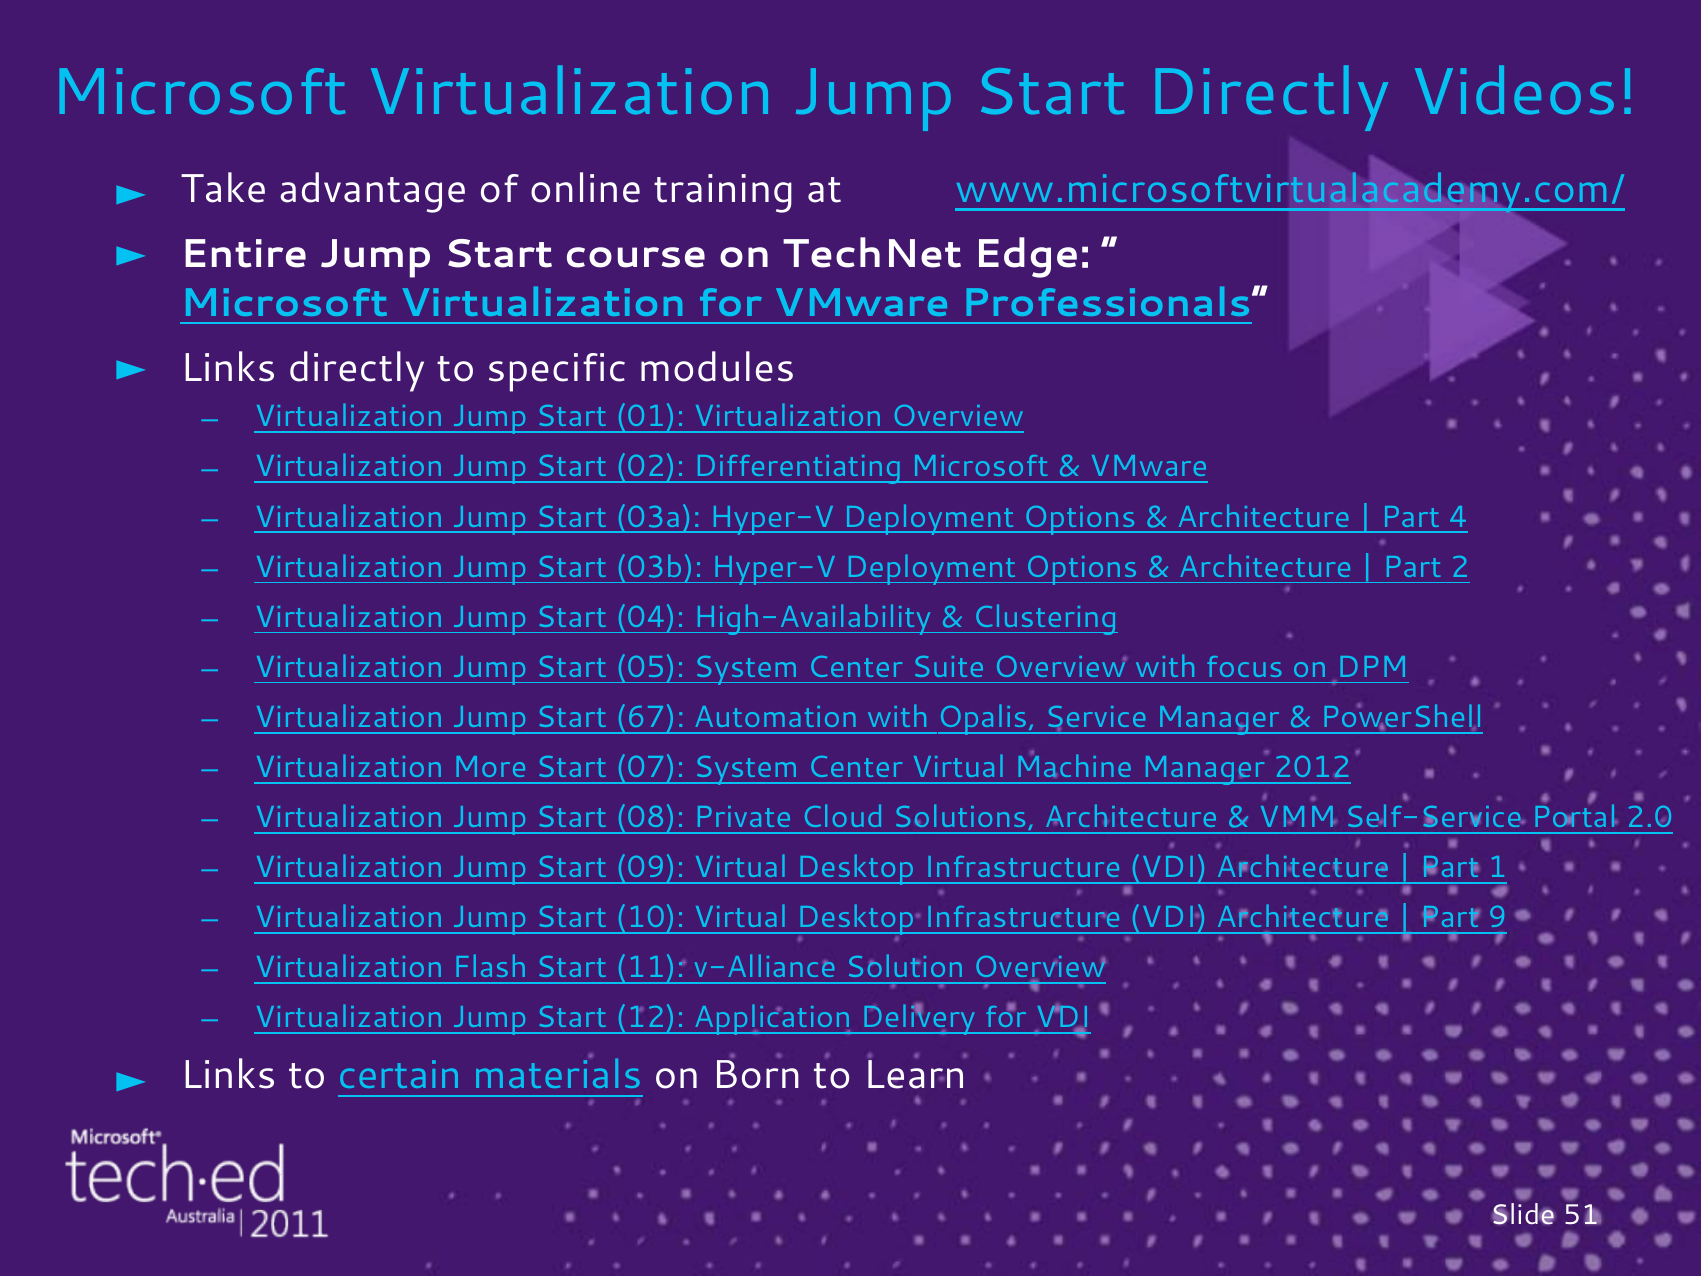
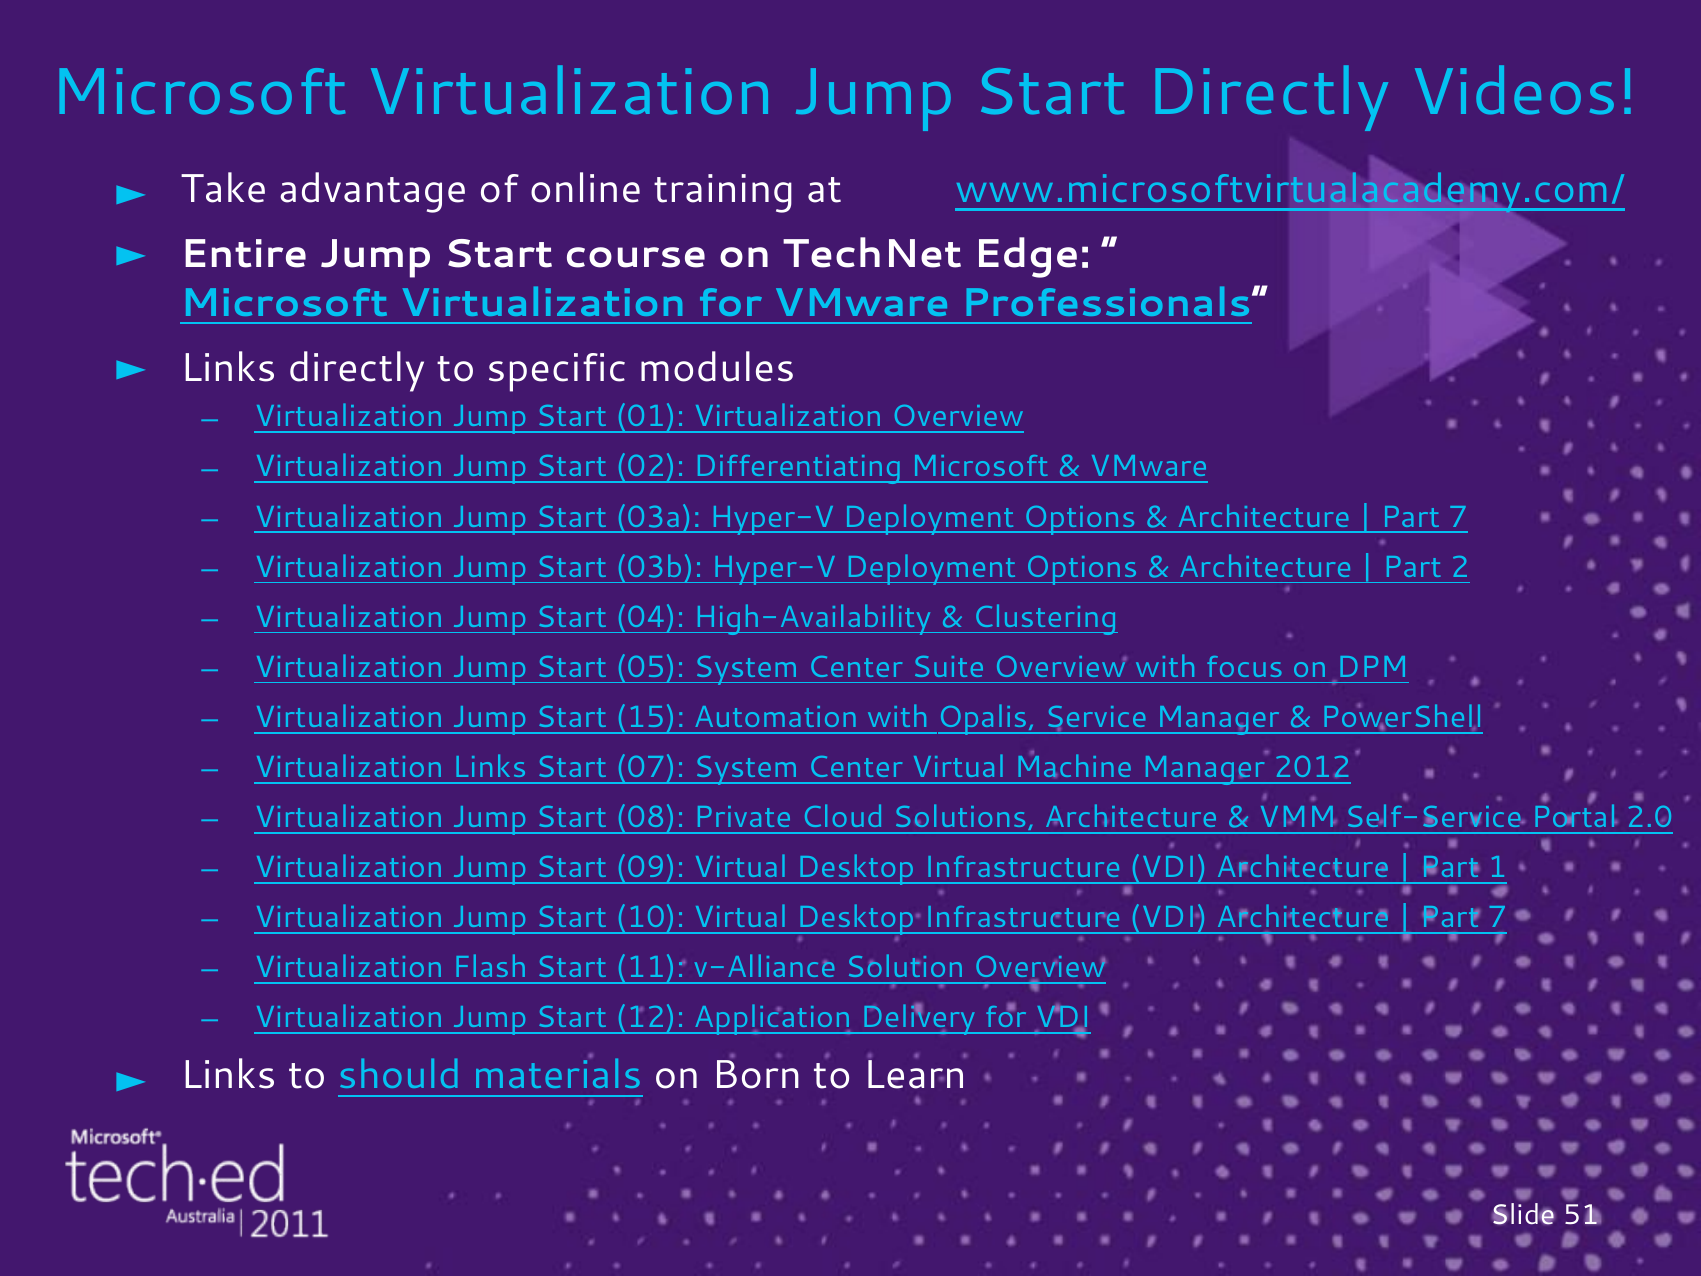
4: 4 -> 7 (1458, 517)
67: 67 -> 15 (650, 717)
Virtualization More: More -> Links (490, 767)
9: 9 -> 7 (1497, 917)
certain: certain -> should (400, 1075)
